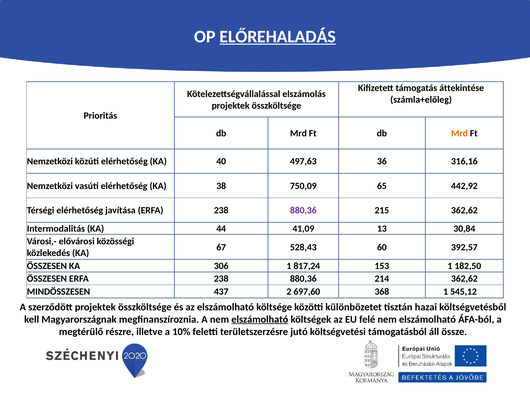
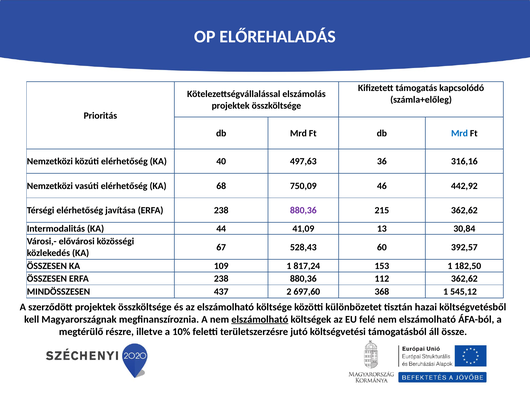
ELŐREHALADÁS underline: present -> none (278, 37)
áttekintése: áttekintése -> kapcsolódó (462, 88)
Mrd colour: orange -> blue (459, 134)
38: 38 -> 68 (221, 186)
65: 65 -> 46 (382, 186)
306: 306 -> 109 (221, 266)
214: 214 -> 112 (382, 279)
